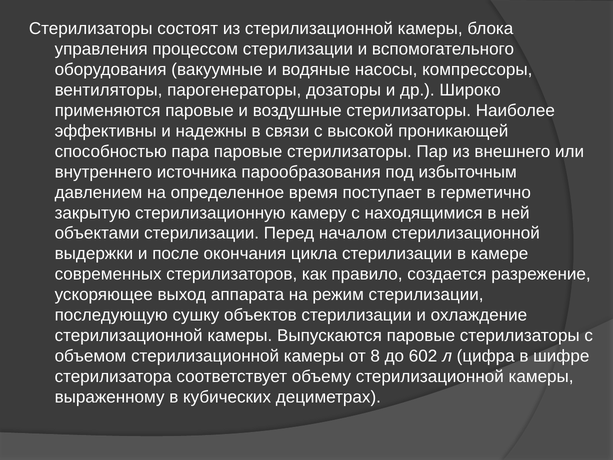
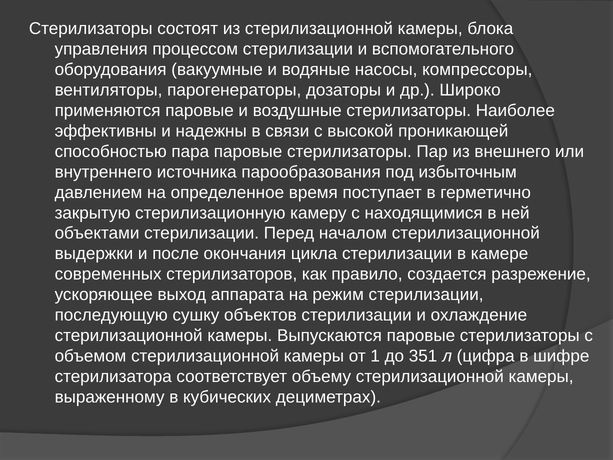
8: 8 -> 1 (375, 356)
602: 602 -> 351 (423, 356)
